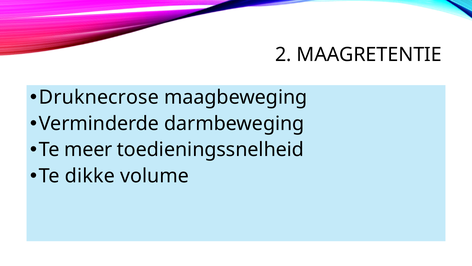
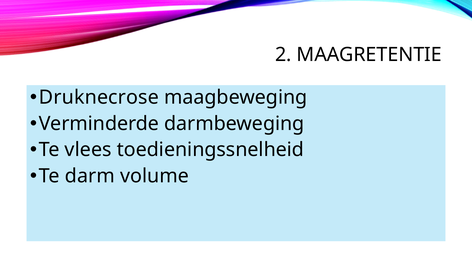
meer: meer -> vlees (88, 150)
dikke: dikke -> darm (90, 176)
